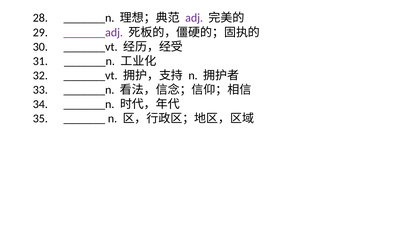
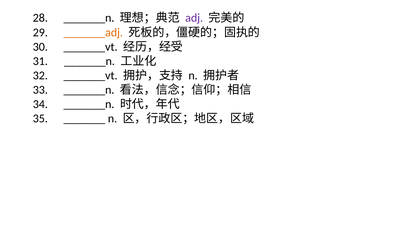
_______adj colour: purple -> orange (93, 32)
